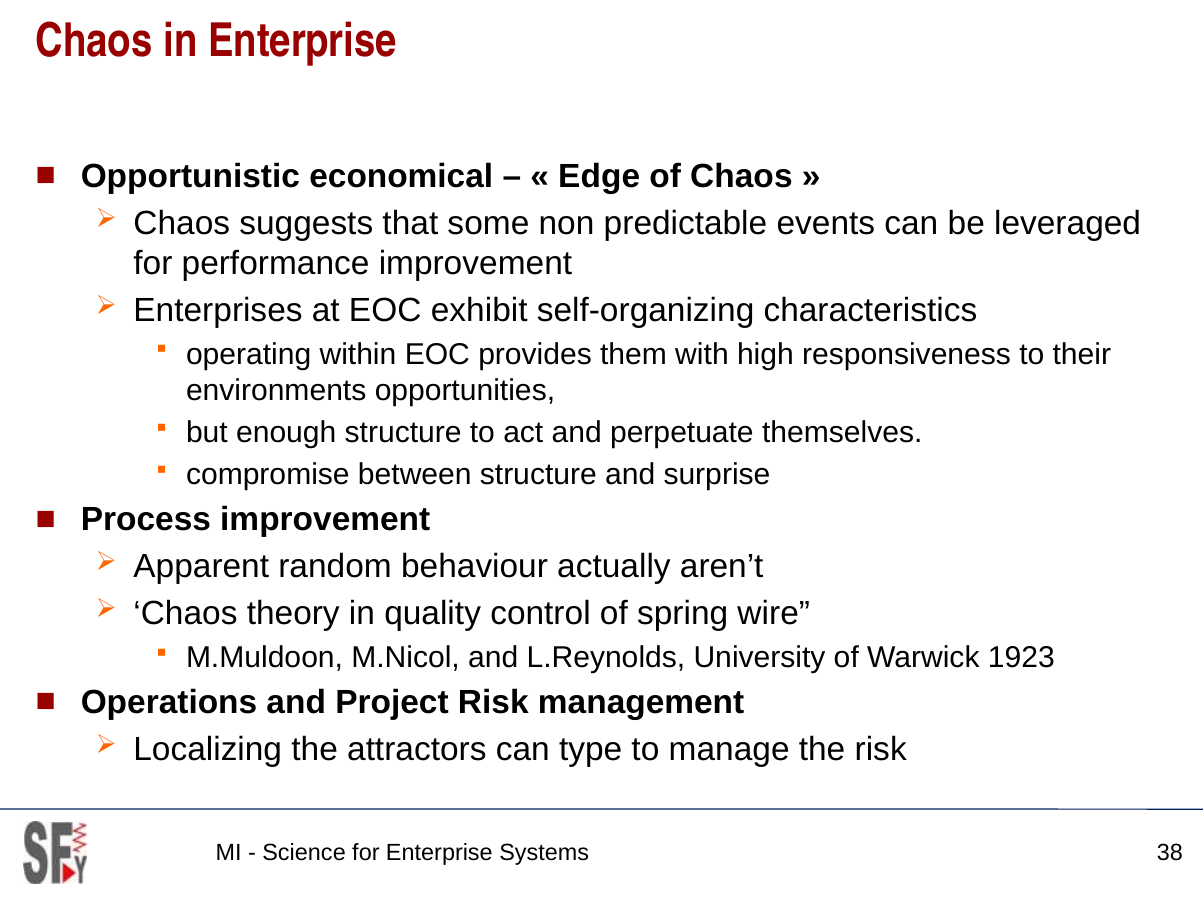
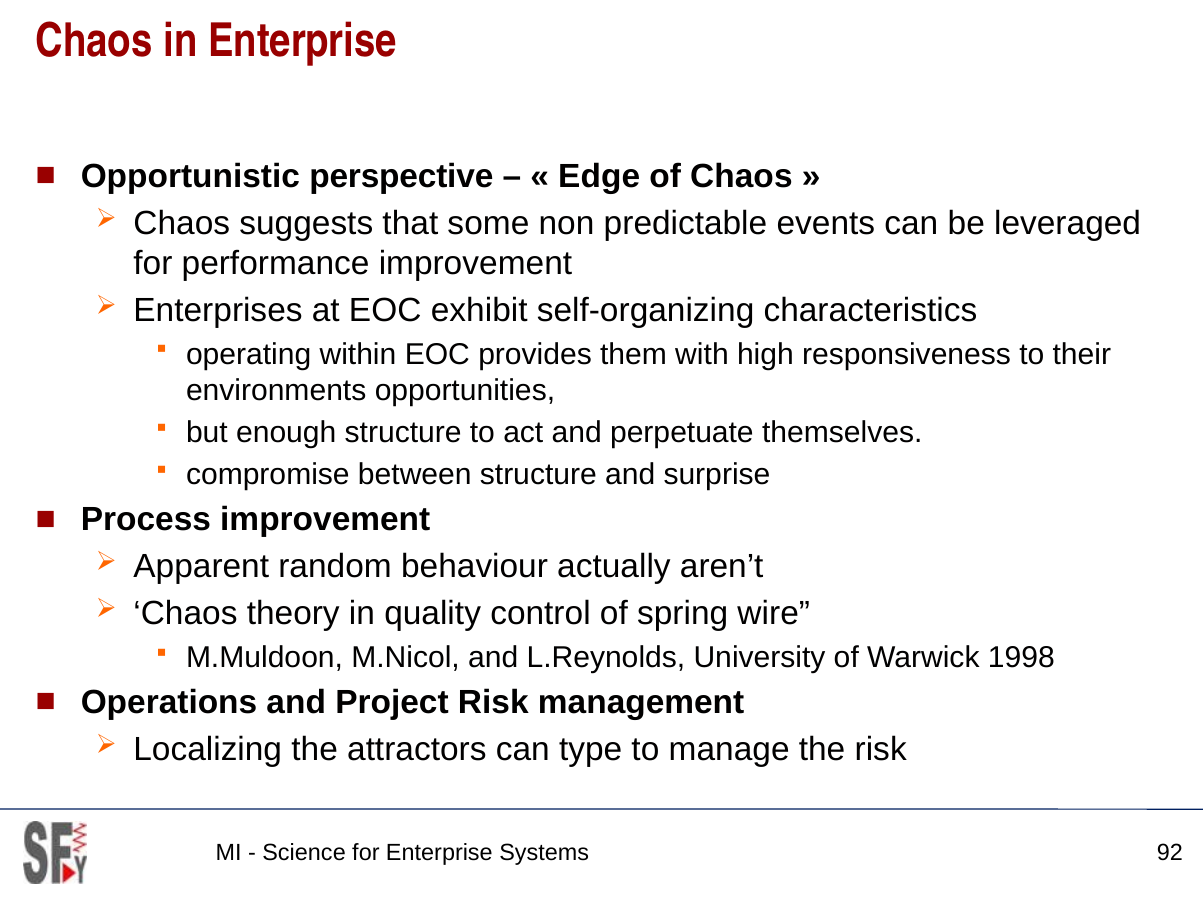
economical: economical -> perspective (401, 177)
1923: 1923 -> 1998 (1021, 657)
38: 38 -> 92 (1170, 852)
